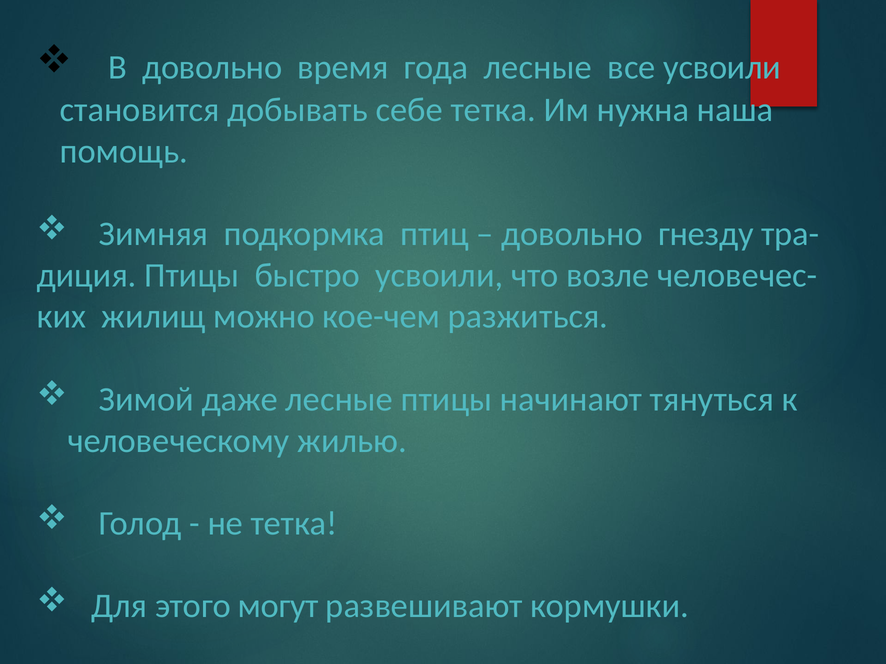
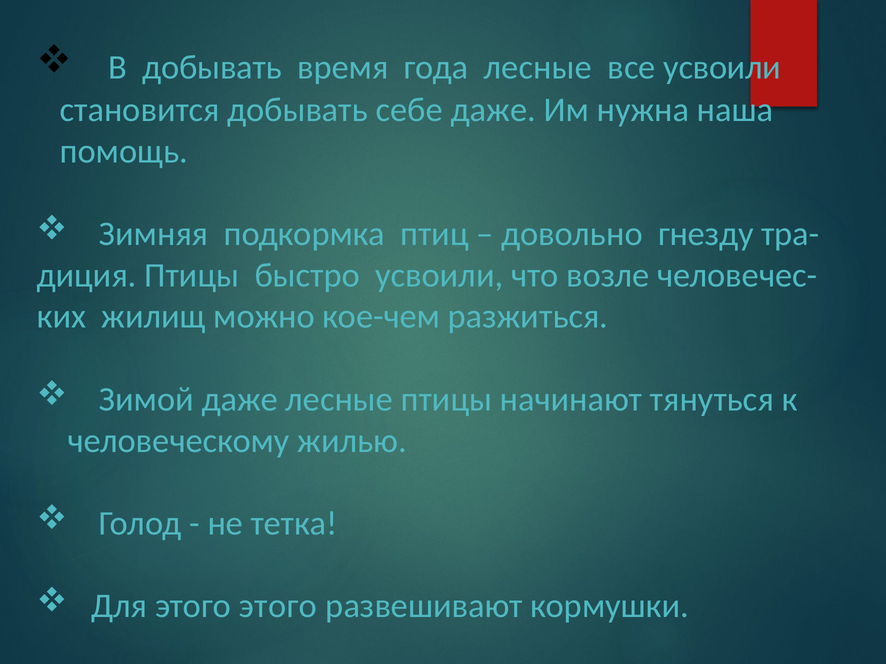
В довольно: довольно -> добывать (212, 68)
себе тетка: тетка -> даже (493, 110)
этого могут: могут -> этого (278, 606)
